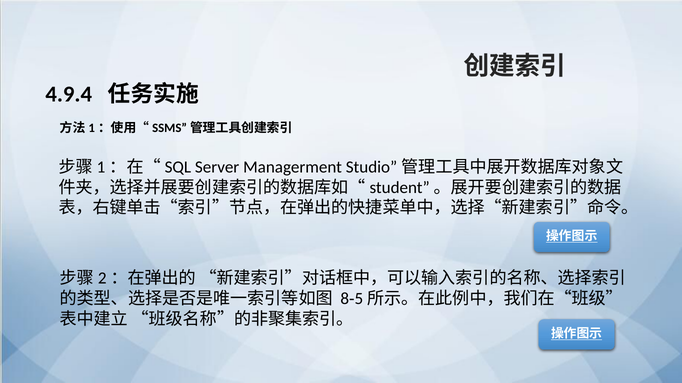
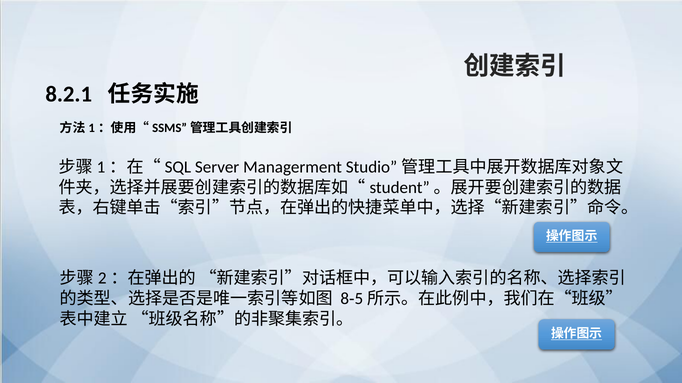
4.9.4: 4.9.4 -> 8.2.1 (69, 94)
